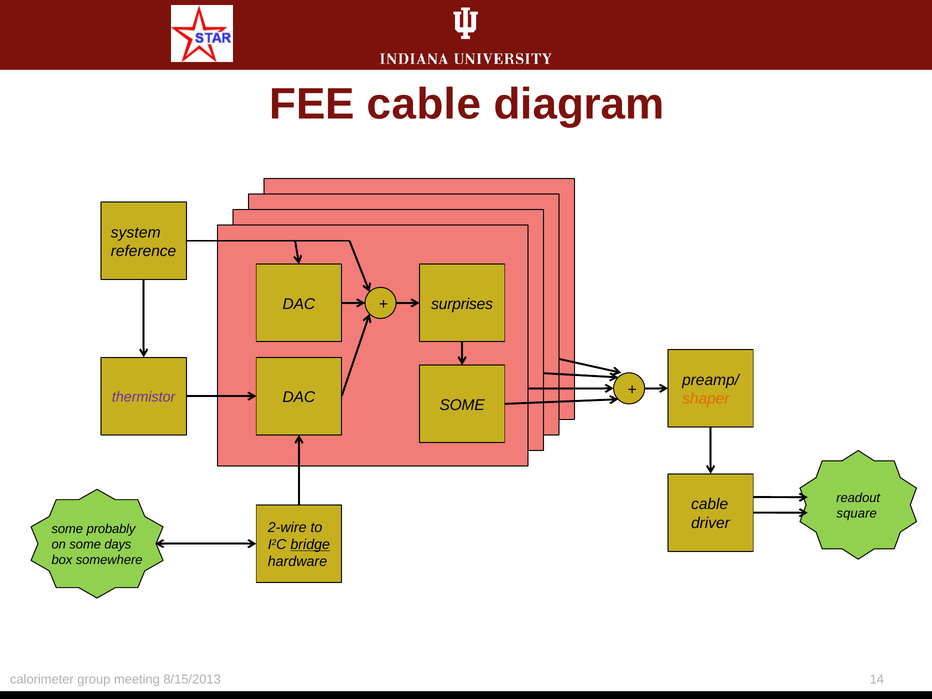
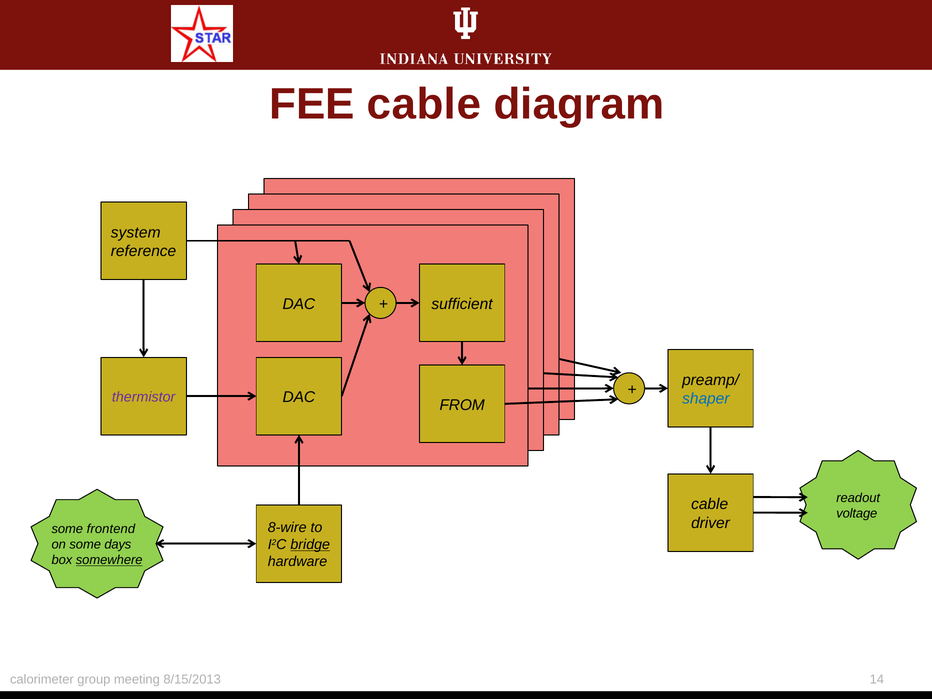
surprises: surprises -> sufficient (462, 304)
shaper colour: orange -> blue (706, 399)
SOME: SOME -> FROM (462, 405)
square: square -> voltage (857, 513)
2-wire: 2-wire -> 8-wire (287, 528)
probably: probably -> frontend (111, 529)
somewhere underline: none -> present (109, 560)
